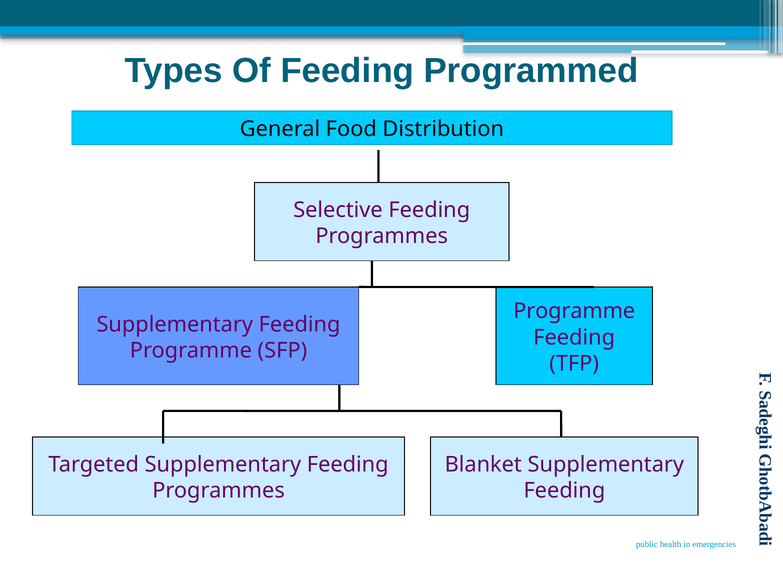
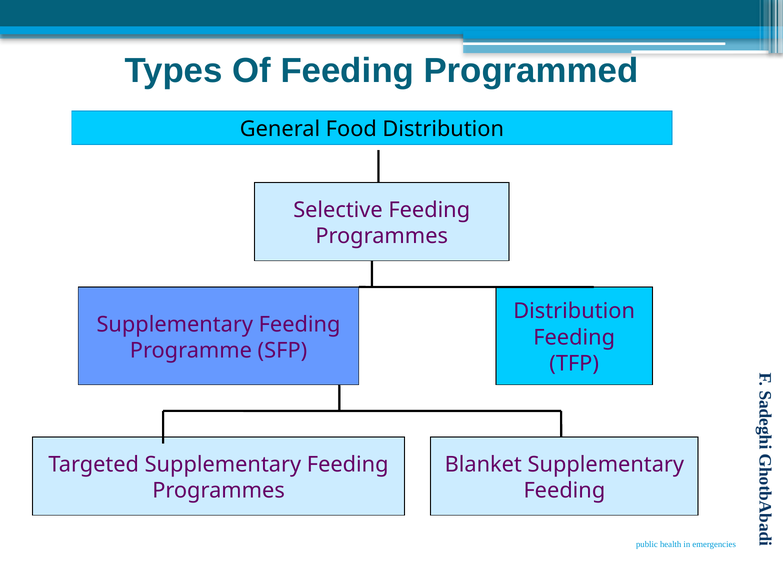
Programme: Programme -> Distribution (574, 311)
